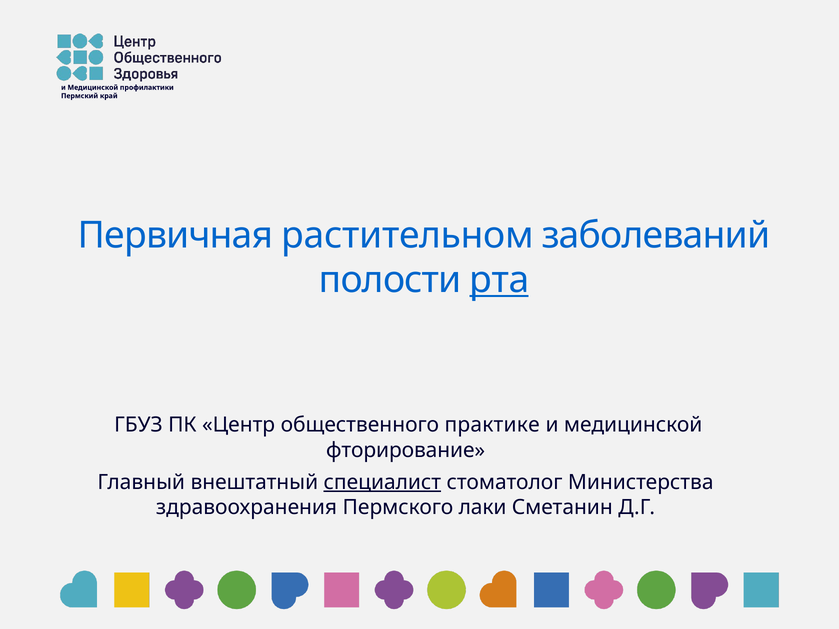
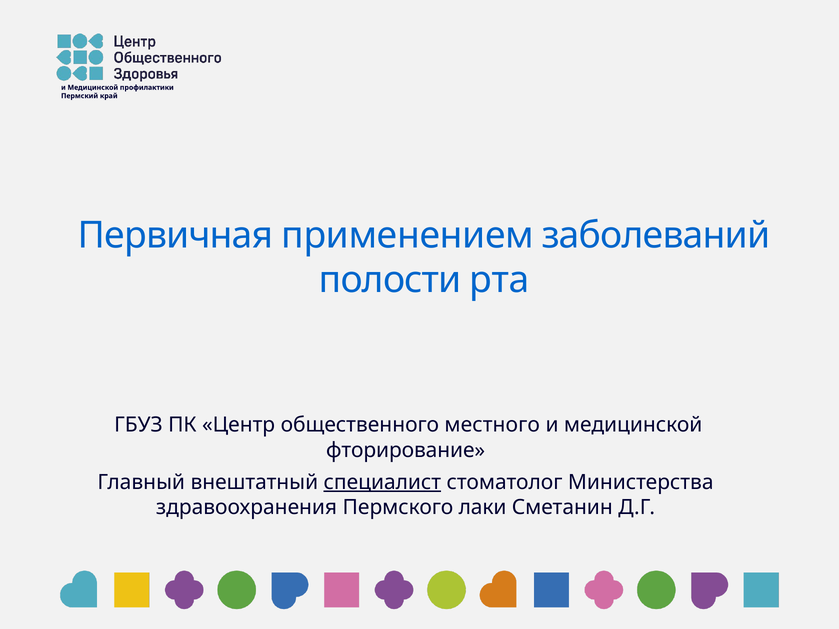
растительном: растительном -> применением (408, 235)
рта underline: present -> none (499, 280)
практике: практике -> местного (492, 425)
